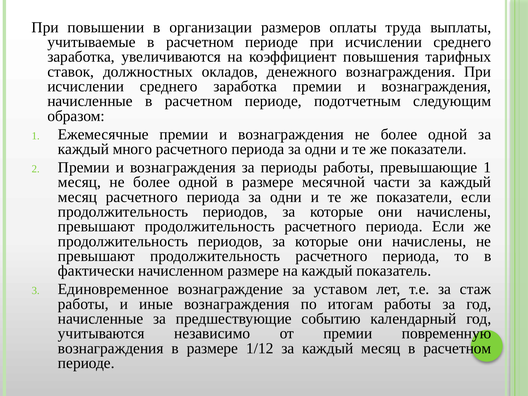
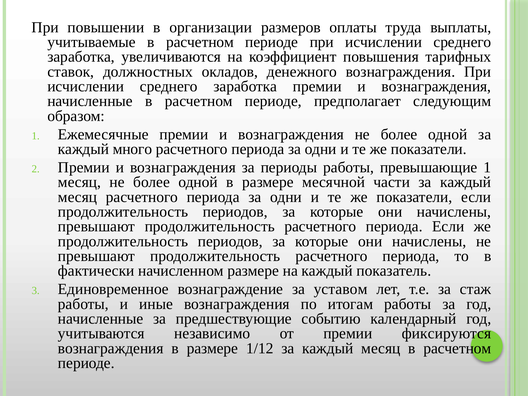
подотчетным: подотчетным -> предполагает (358, 101)
повременную: повременную -> фиксируются (446, 333)
